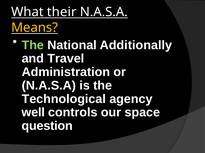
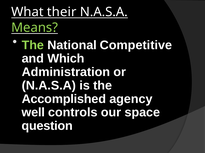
Means colour: yellow -> light green (35, 28)
Additionally: Additionally -> Competitive (136, 45)
Travel: Travel -> Which (66, 59)
Technological: Technological -> Accomplished (64, 99)
